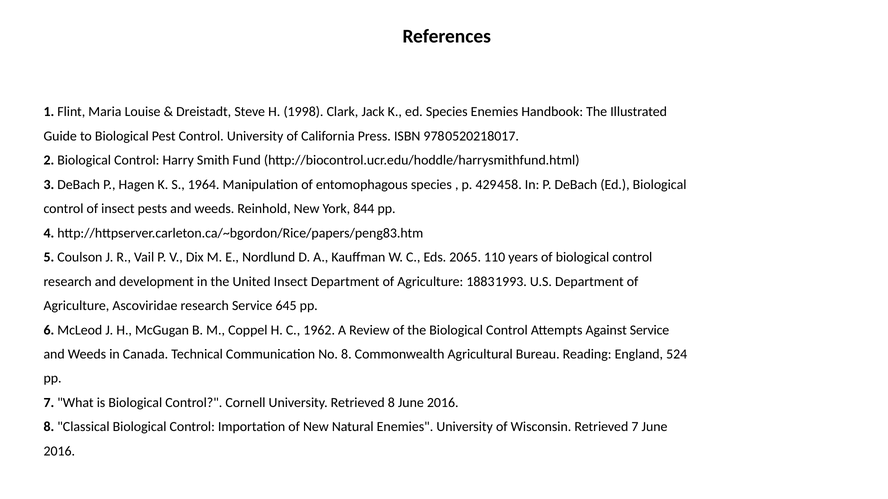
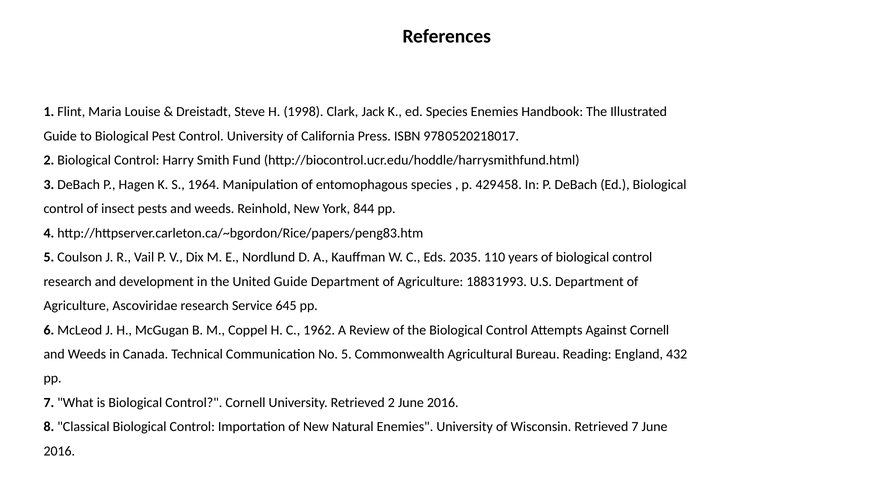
2065: 2065 -> 2035 (465, 257)
United Insect: Insect -> Guide (291, 282)
Against Service: Service -> Cornell (650, 330)
No 8: 8 -> 5 (346, 355)
524: 524 -> 432 (677, 355)
Retrieved 8: 8 -> 2 (391, 403)
